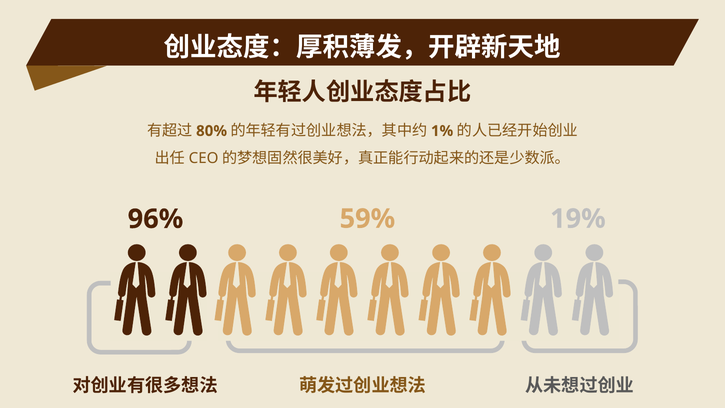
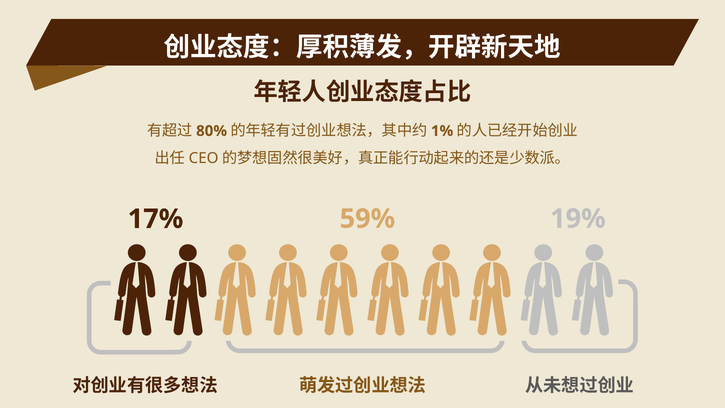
96%: 96% -> 17% (155, 219)
